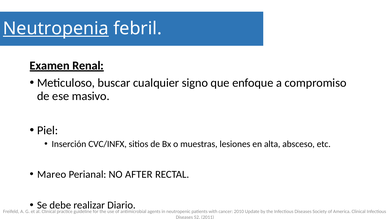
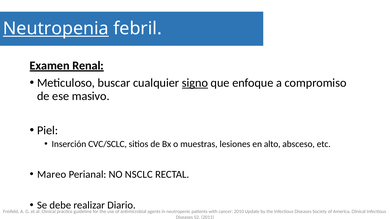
signo underline: none -> present (195, 83)
CVC/INFX: CVC/INFX -> CVC/SCLC (108, 144)
alta: alta -> alto (272, 144)
AFTER: AFTER -> NSCLC (139, 175)
